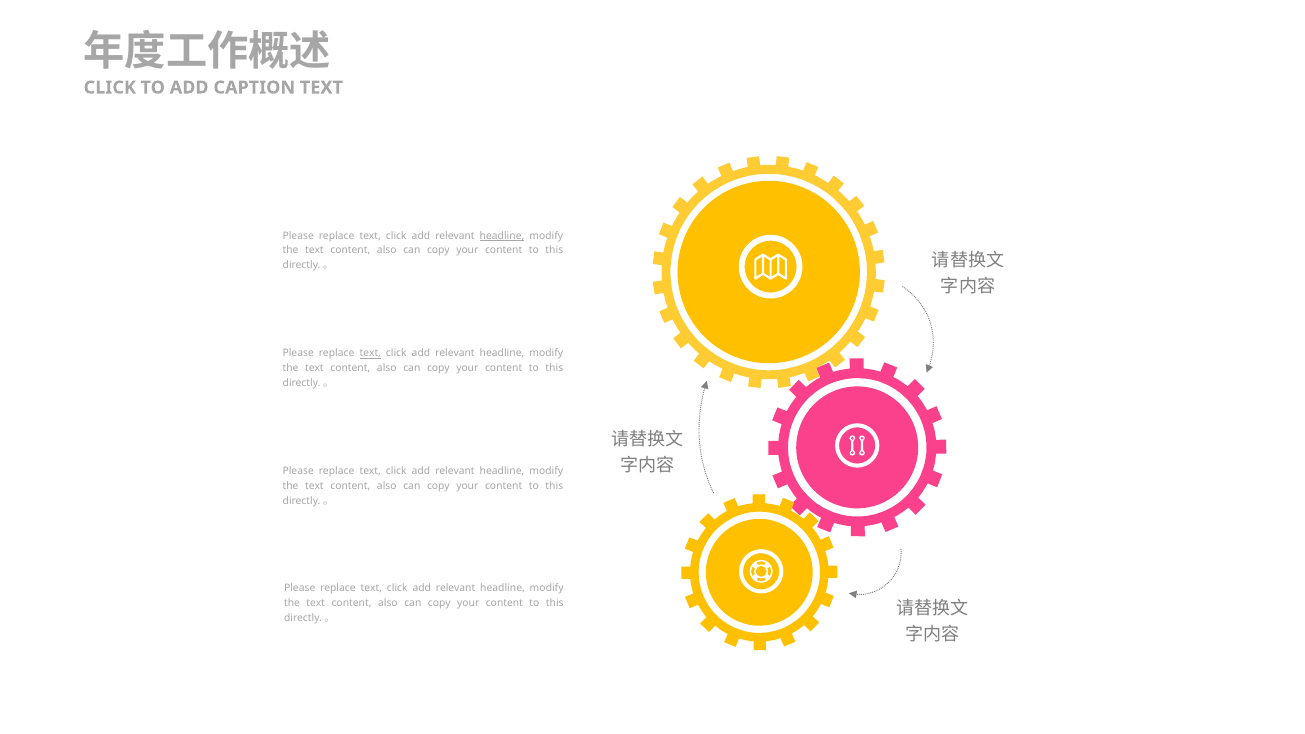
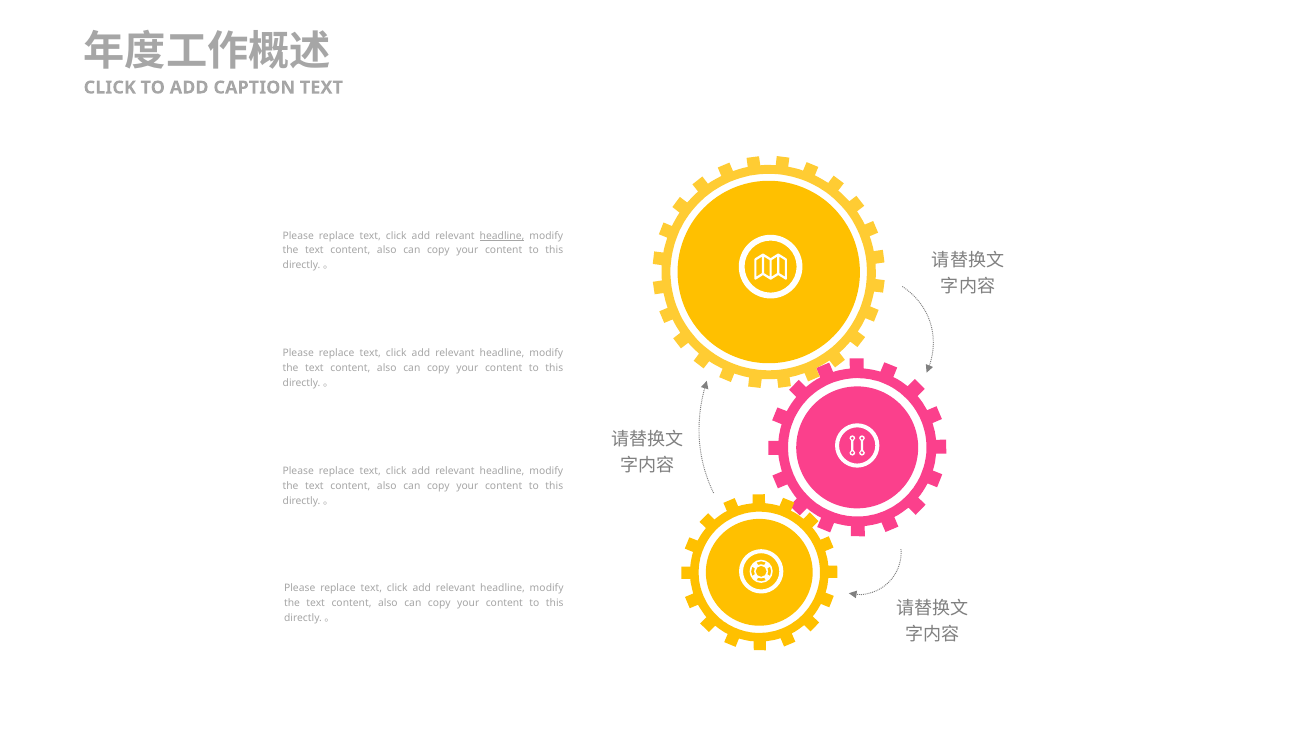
text underline: present -> none (370, 353)
